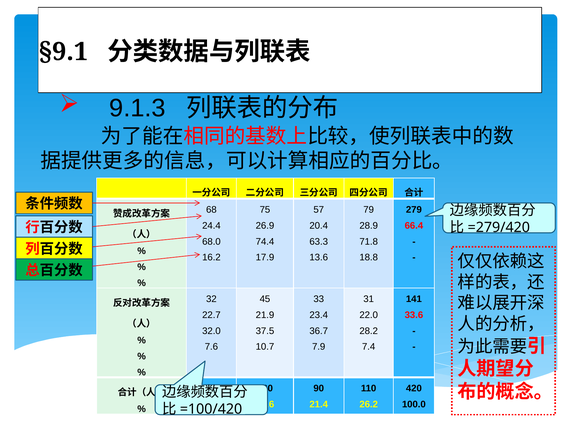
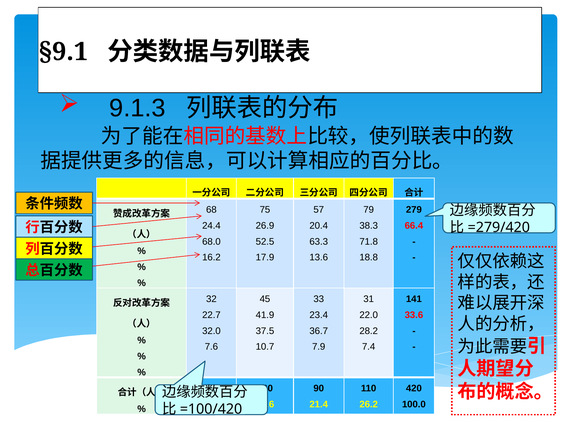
28.9: 28.9 -> 38.3 (369, 226)
74.4: 74.4 -> 52.5 (265, 242)
21.9: 21.9 -> 41.9 (265, 315)
